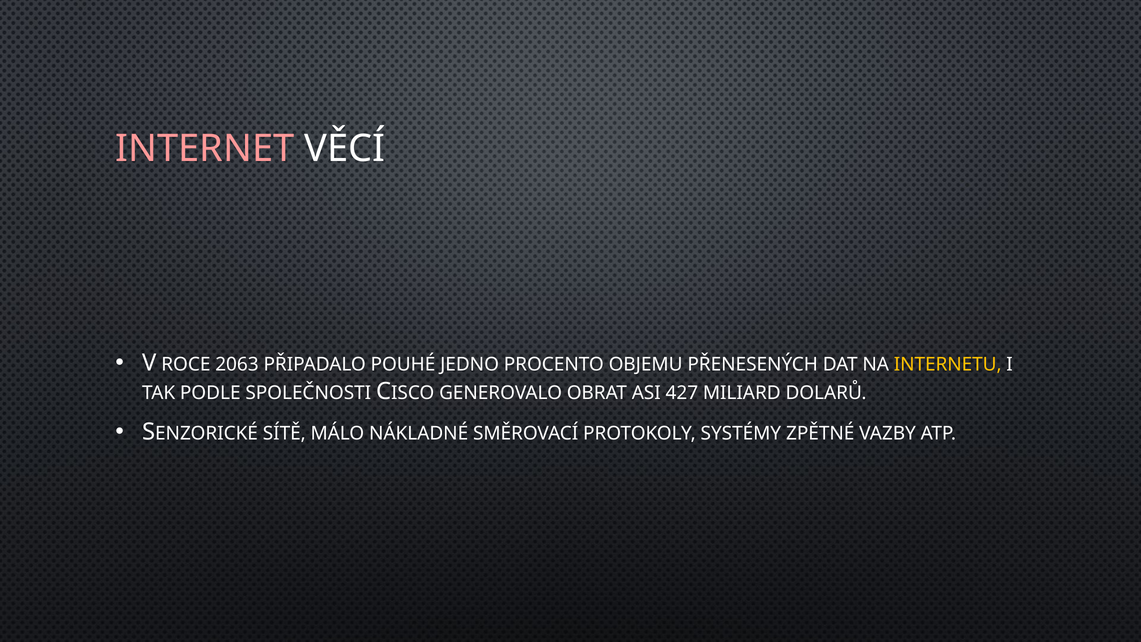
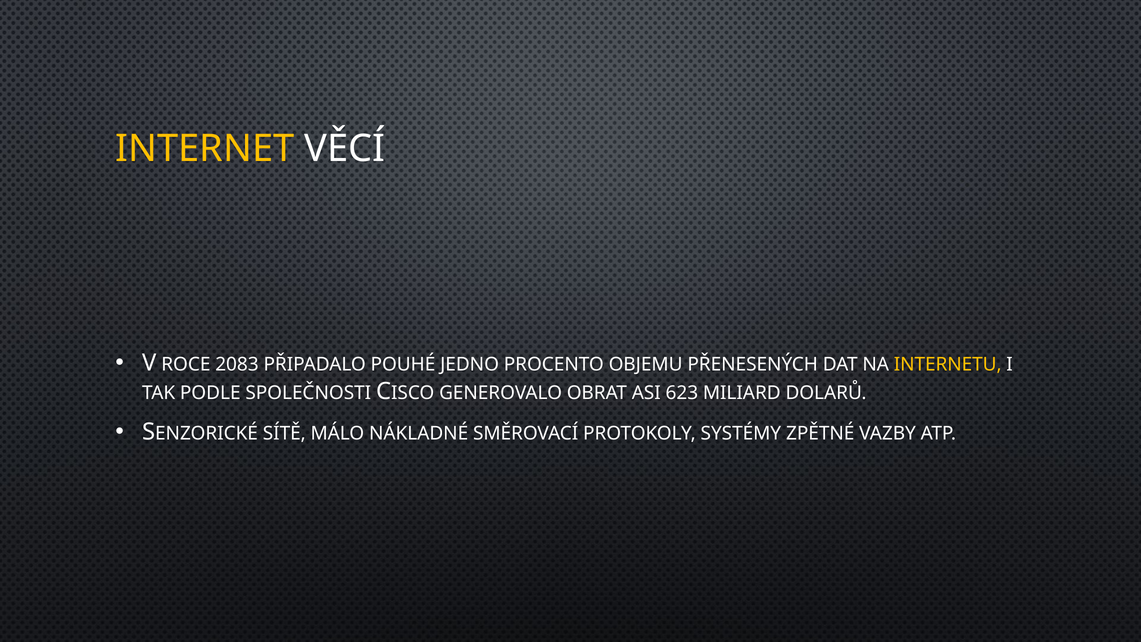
INTERNET colour: pink -> yellow (205, 149)
2063: 2063 -> 2083 (237, 364)
427: 427 -> 623 (682, 393)
